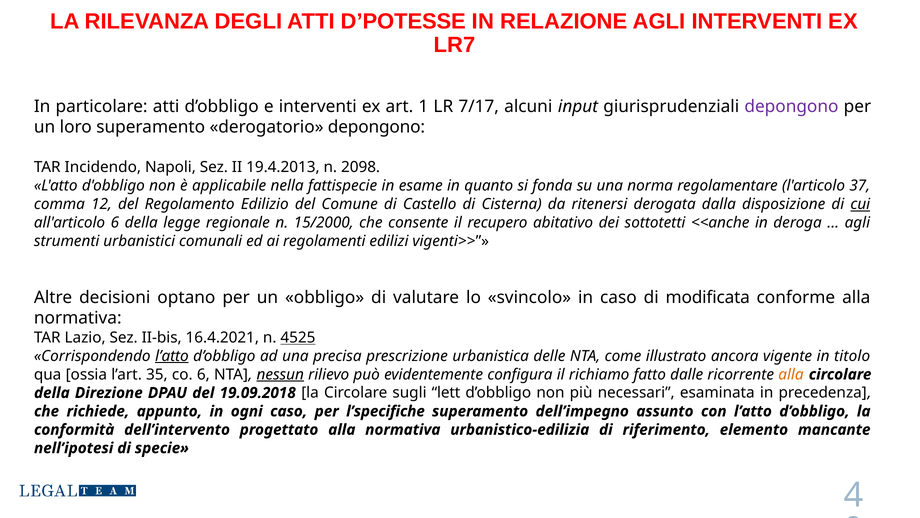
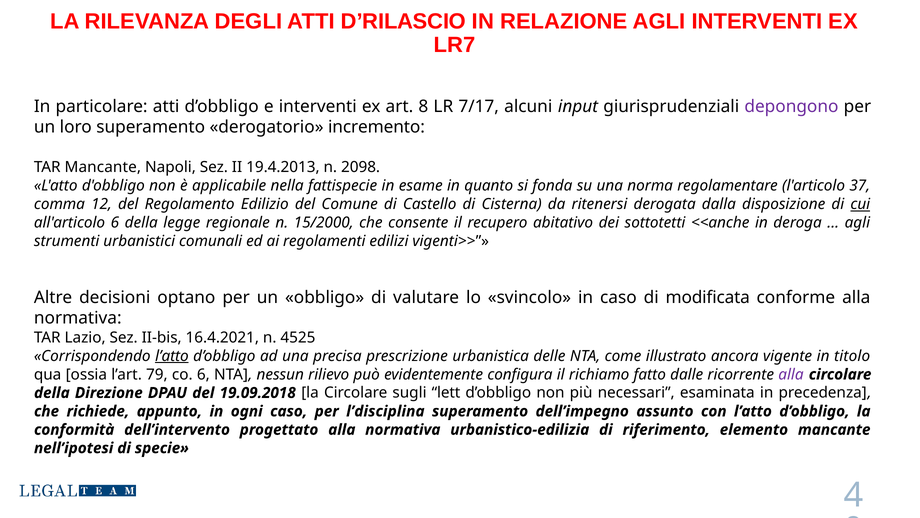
D’POTESSE: D’POTESSE -> D’RILASCIO (403, 21)
1: 1 -> 8 (423, 106)
derogatorio depongono: depongono -> incremento (376, 127)
TAR Incidendo: Incidendo -> Mancante (103, 167)
4525 underline: present -> none (298, 337)
35: 35 -> 79 (157, 374)
nessun underline: present -> none (280, 374)
alla colour: orange -> purple (791, 374)
l’specifiche: l’specifiche -> l’disciplina (385, 411)
